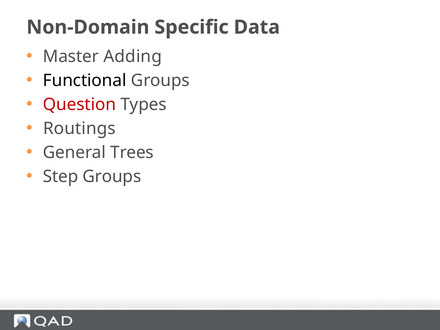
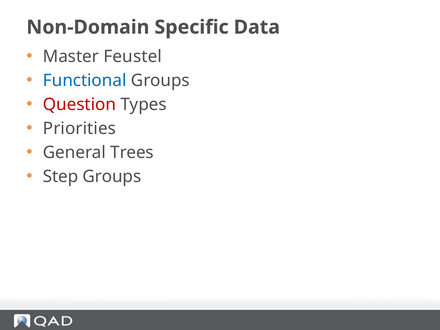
Adding: Adding -> Feustel (133, 57)
Functional colour: black -> blue (85, 81)
Routings: Routings -> Priorities (79, 129)
